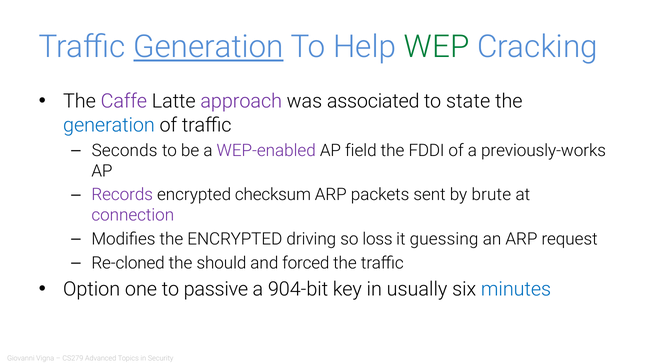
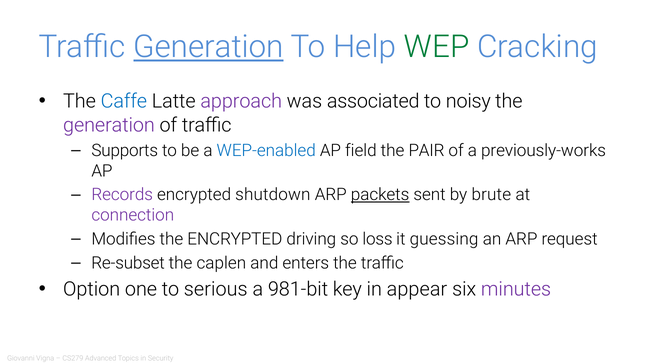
Caffe colour: purple -> blue (124, 101)
state: state -> noisy (468, 101)
generation colour: blue -> purple (109, 125)
Seconds: Seconds -> Supports (125, 150)
WEP-enabled colour: purple -> blue (266, 150)
FDDI: FDDI -> PAIR (427, 150)
checksum: checksum -> shutdown (273, 195)
packets underline: none -> present (380, 195)
Re-cloned: Re-cloned -> Re-subset (128, 263)
should: should -> caplen (221, 263)
forced: forced -> enters (306, 263)
passive: passive -> serious (216, 289)
904-bit: 904-bit -> 981-bit (298, 289)
usually: usually -> appear (417, 289)
minutes colour: blue -> purple (516, 289)
